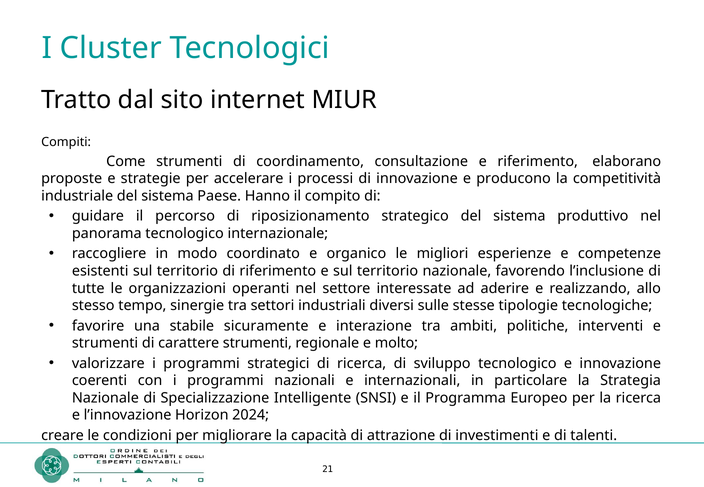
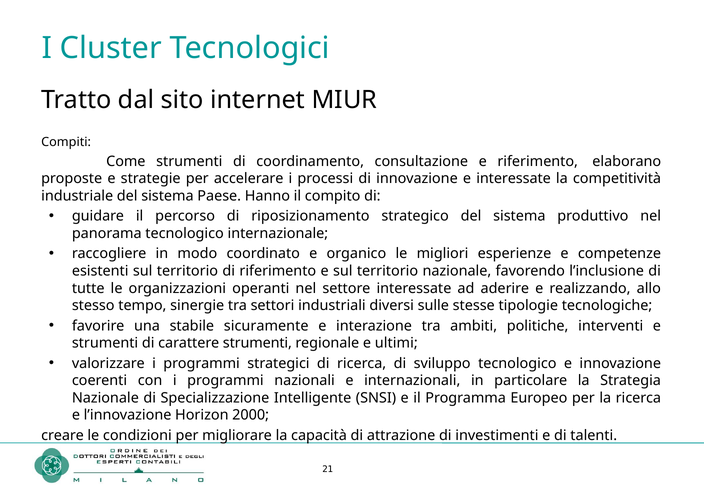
e producono: producono -> interessate (514, 179)
molto: molto -> ultimi (396, 343)
2024: 2024 -> 2000 (251, 416)
